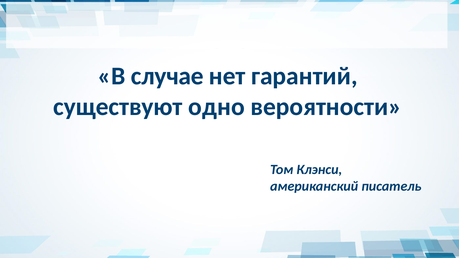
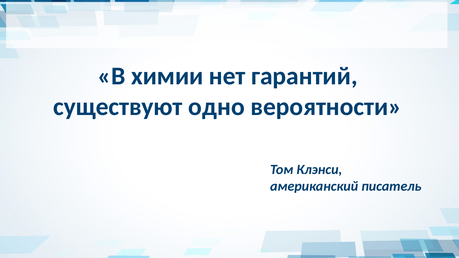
случае: случае -> химии (167, 76)
